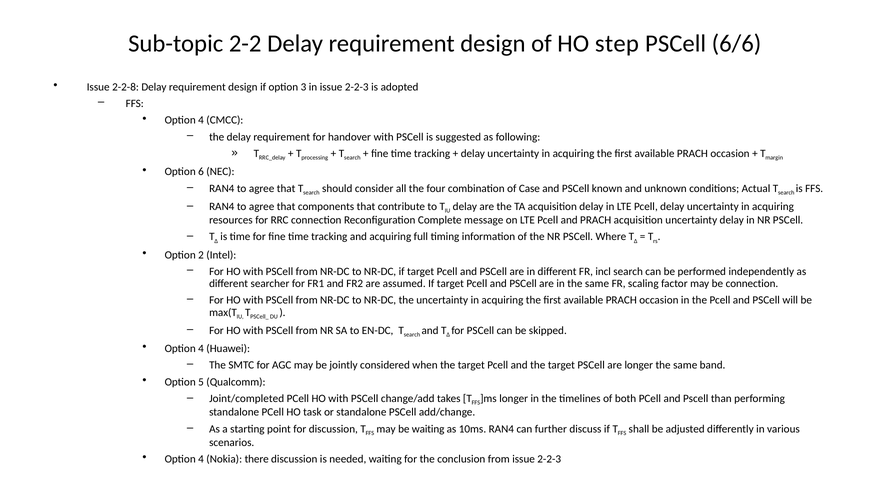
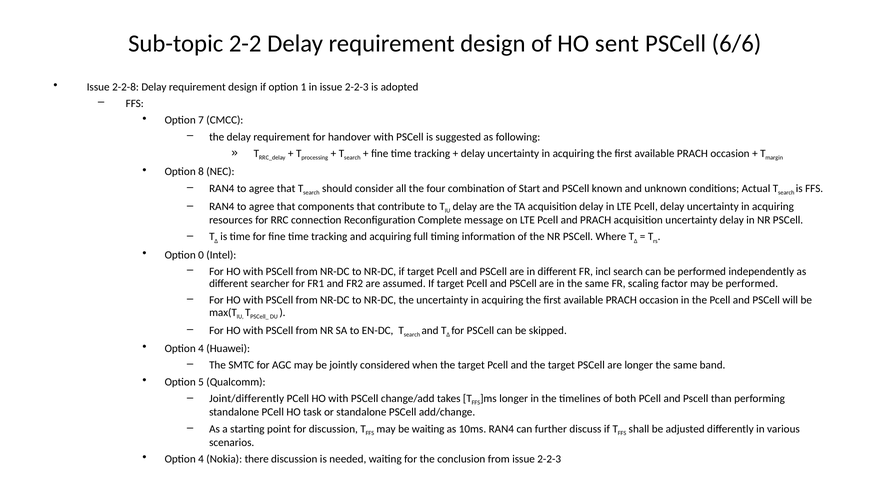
step: step -> sent (617, 44)
3: 3 -> 1 (303, 87)
4: 4 -> 7 (201, 120)
6: 6 -> 8 (201, 172)
Case: Case -> Start (529, 189)
2: 2 -> 0 (201, 255)
may be connection: connection -> performed (752, 284)
Joint/completed: Joint/completed -> Joint/differently (247, 399)
